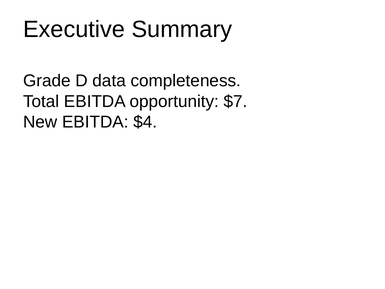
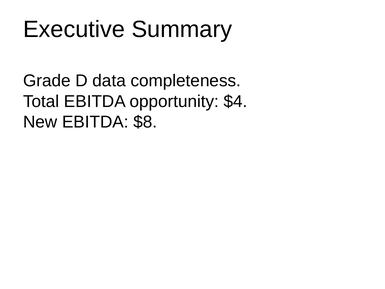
$7: $7 -> $4 (236, 101)
$4: $4 -> $8 (145, 122)
